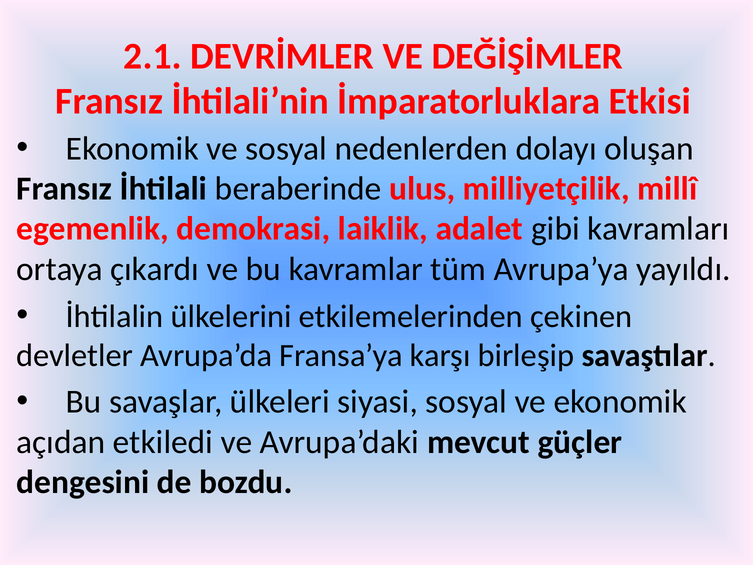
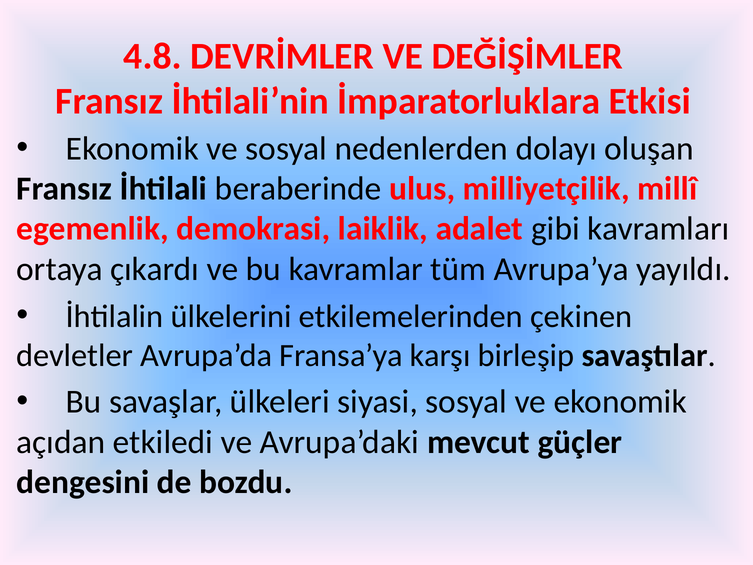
2.1: 2.1 -> 4.8 (153, 56)
